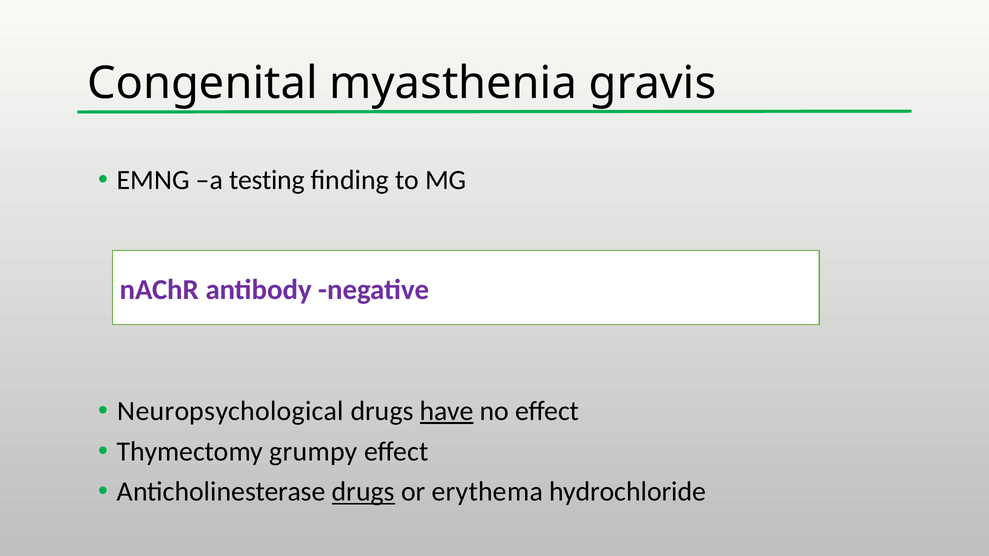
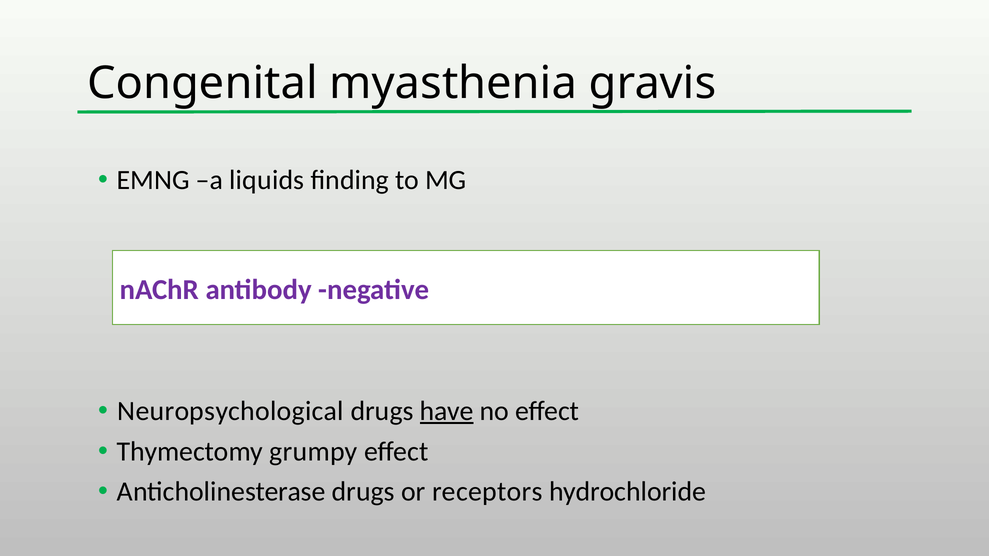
testing: testing -> liquids (267, 180)
drugs underline: present -> none (363, 492)
erythema: erythema -> receptors (487, 492)
